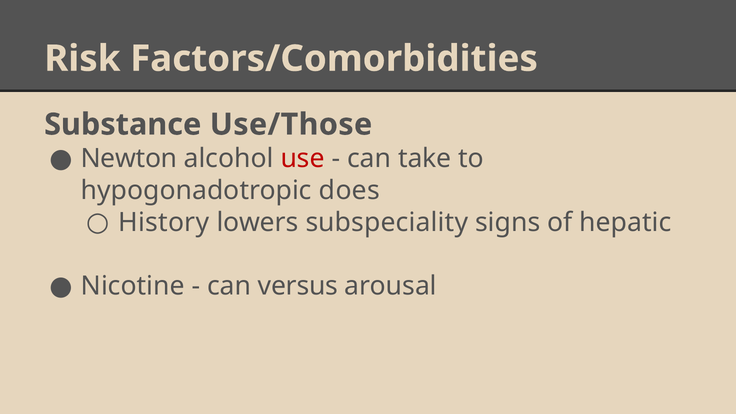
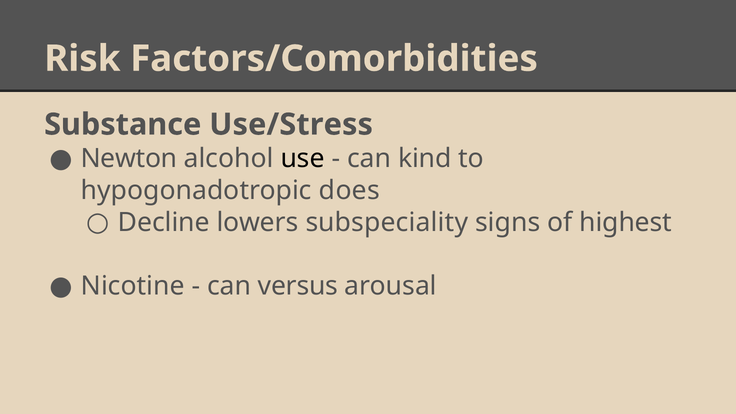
Use/Those: Use/Those -> Use/Stress (291, 125)
use colour: red -> black (303, 159)
take: take -> kind (425, 159)
History: History -> Decline (164, 222)
hepatic: hepatic -> highest (626, 222)
